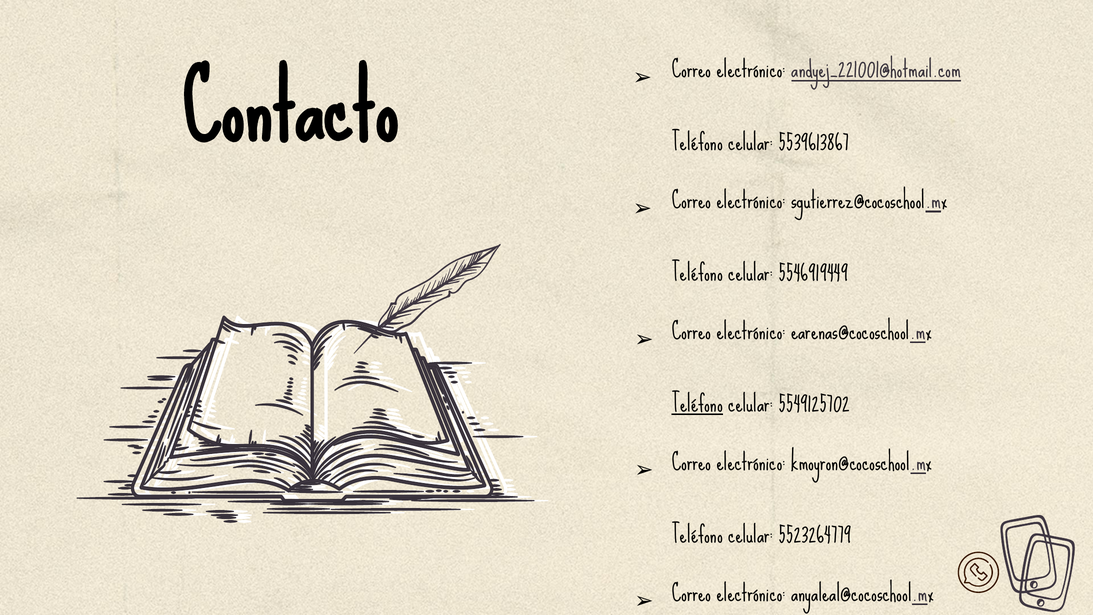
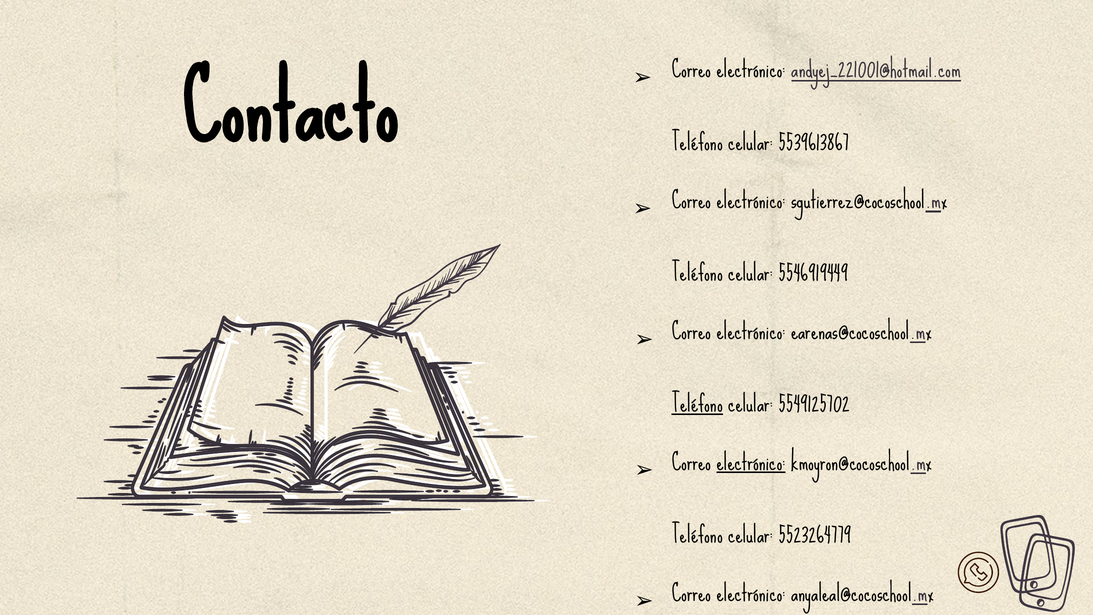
electrónico underline: none -> present (751, 462)
